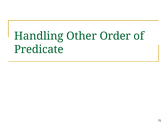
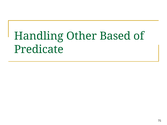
Order: Order -> Based (115, 36)
